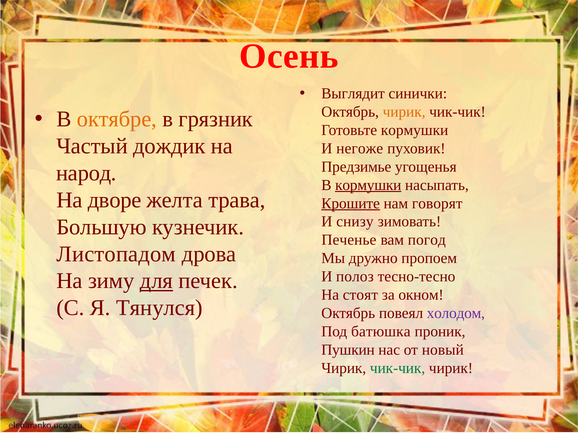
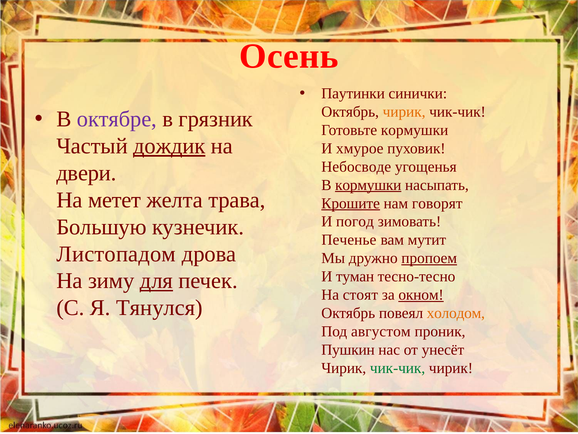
Выглядит: Выглядит -> Паутинки (353, 93)
октябре colour: orange -> purple (117, 119)
дождик underline: none -> present (169, 146)
негоже: негоже -> хмурое (360, 148)
Предзимье: Предзимье -> Небосводе (356, 166)
народ: народ -> двери (86, 173)
дворе: дворе -> метет (115, 200)
снизу: снизу -> погод (355, 221)
погод: погод -> мутит (427, 240)
пропоем underline: none -> present (429, 258)
полоз: полоз -> туман (355, 276)
окном underline: none -> present (421, 295)
холодом colour: purple -> orange (456, 313)
батюшка: батюшка -> августом (381, 331)
новый: новый -> унесёт (443, 349)
